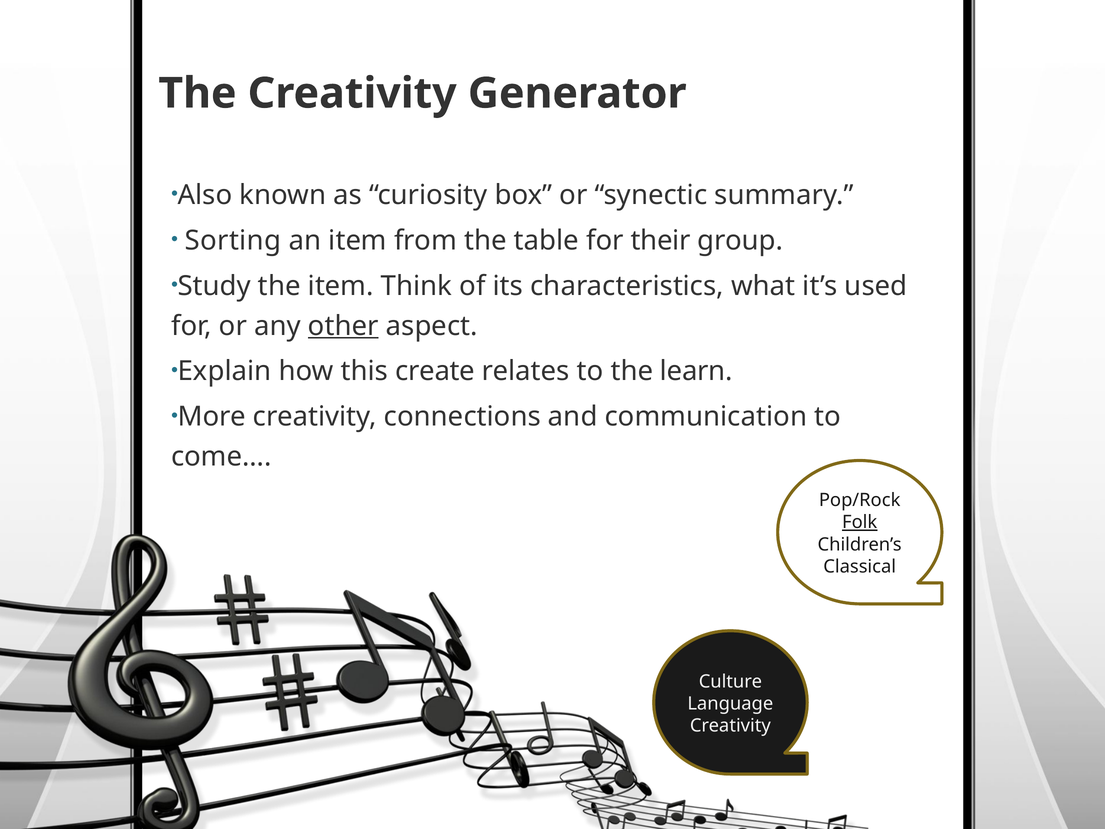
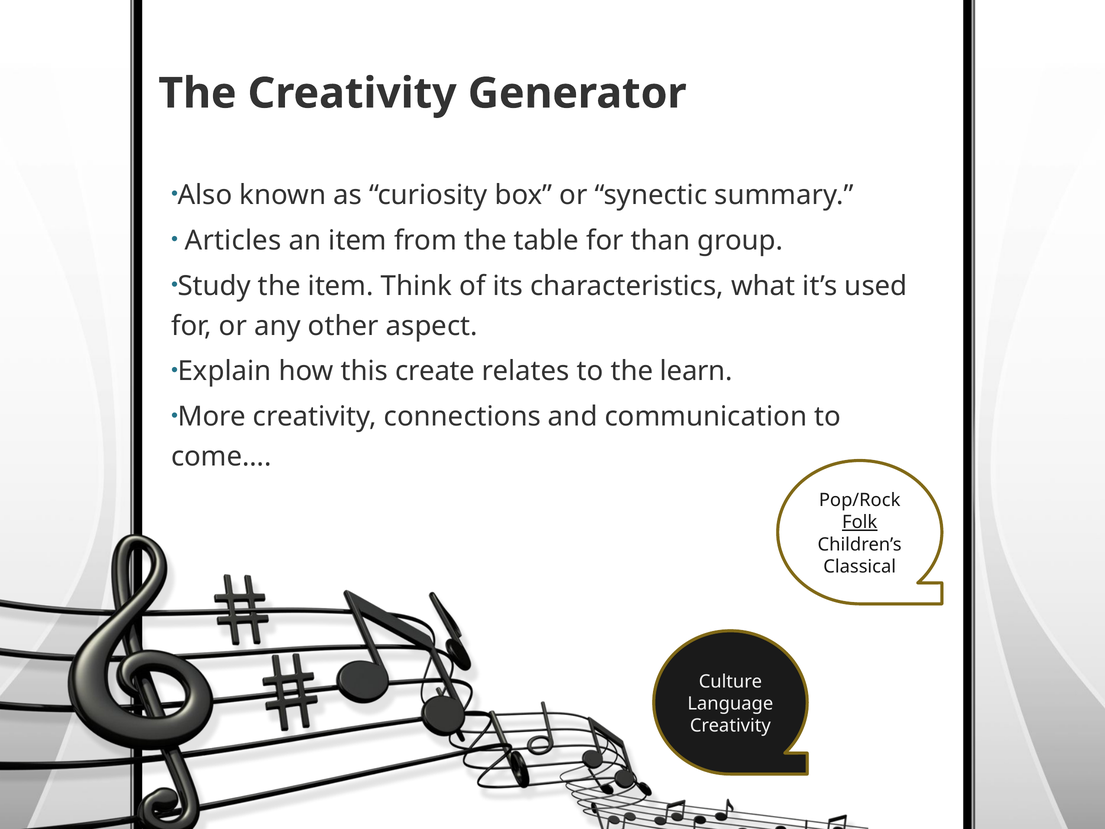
Sorting: Sorting -> Articles (233, 241)
their: their -> than (661, 241)
other underline: present -> none (343, 326)
